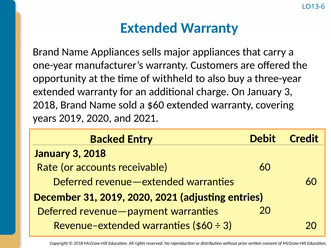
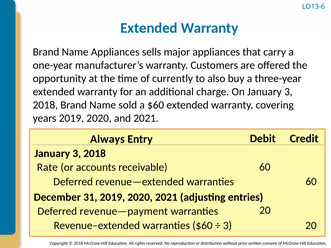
withheld: withheld -> currently (173, 79)
Backed: Backed -> Always (107, 139)
